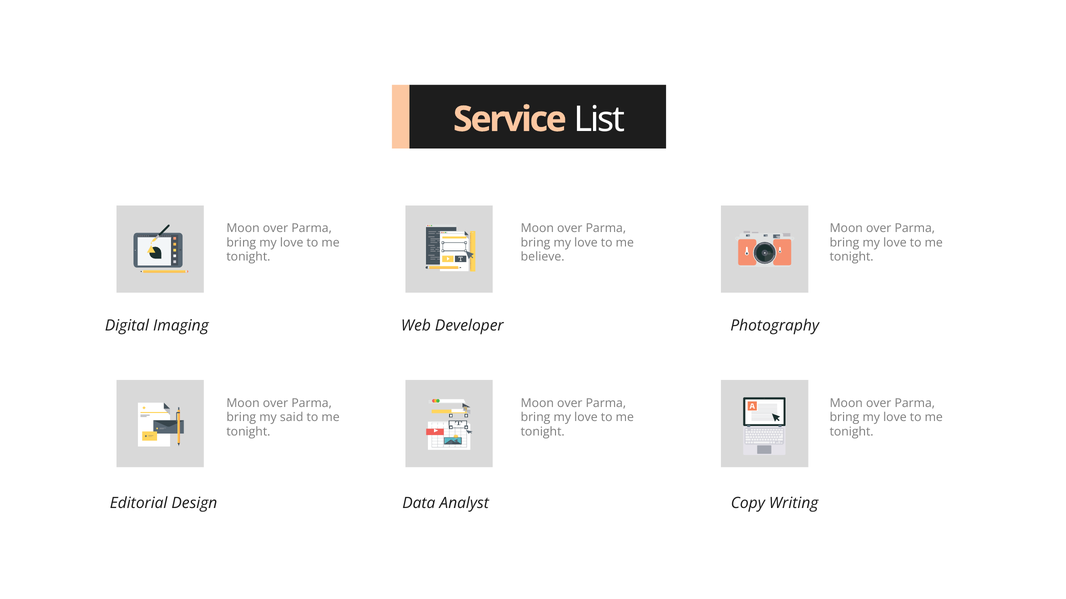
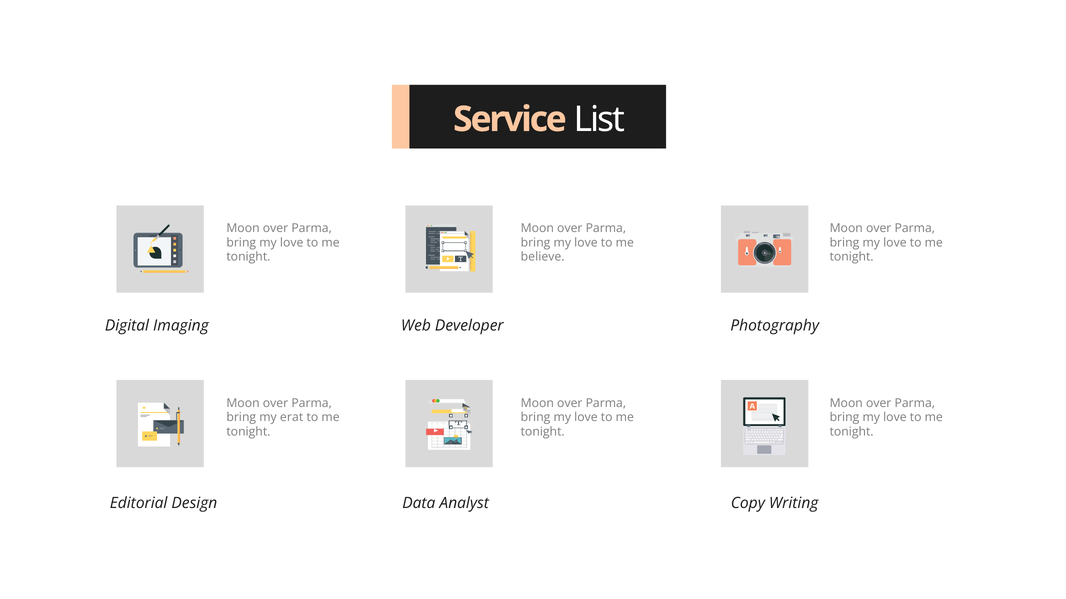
said: said -> erat (292, 418)
